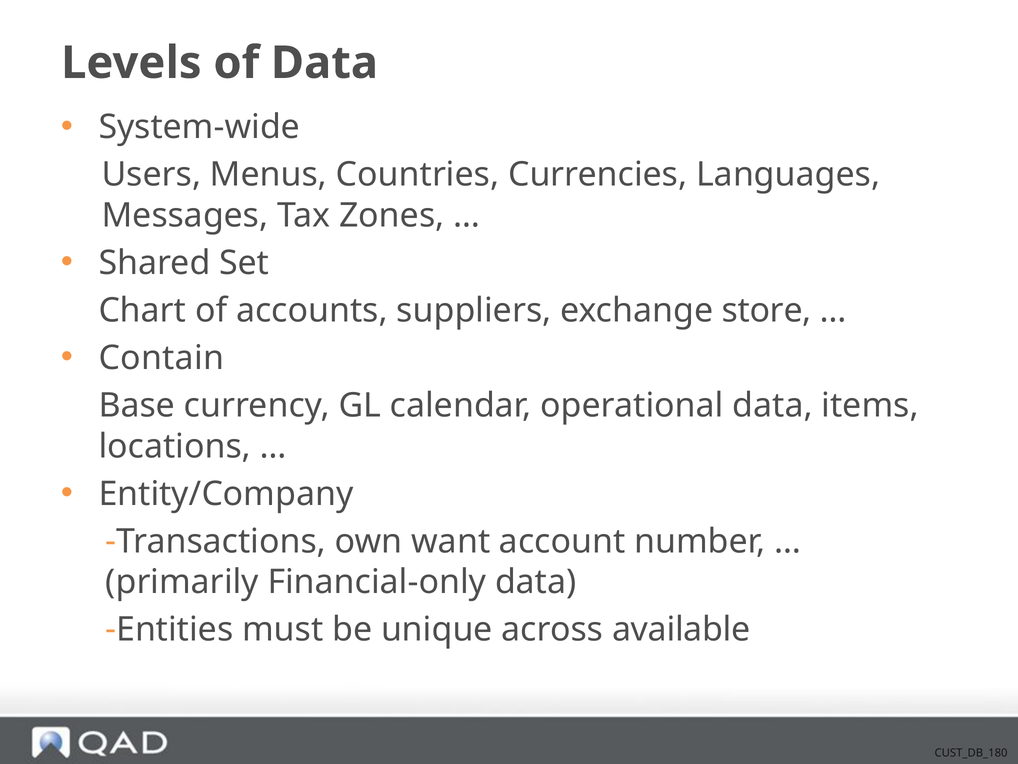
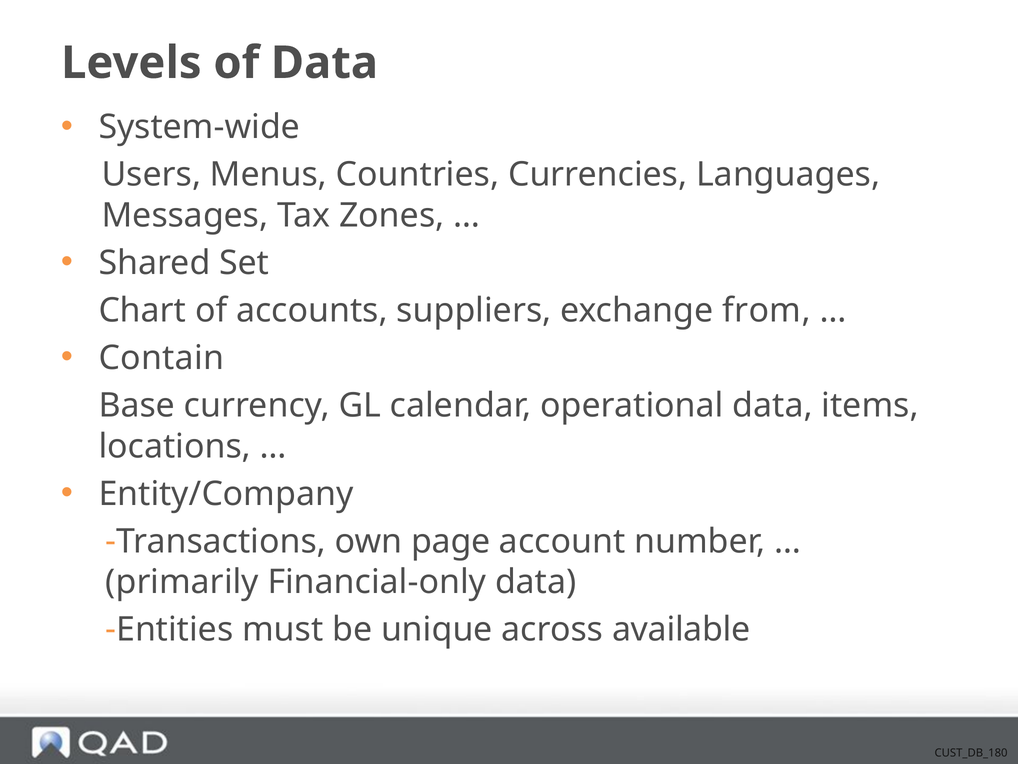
store: store -> from (766, 310)
want: want -> page (451, 541)
